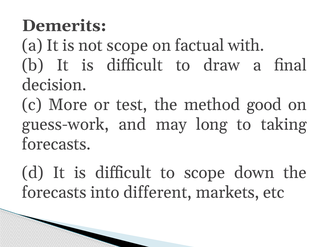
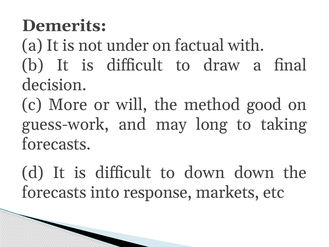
not scope: scope -> under (128, 45)
test: test -> will (132, 105)
to scope: scope -> down (204, 173)
different: different -> response (158, 192)
